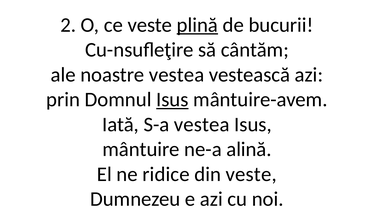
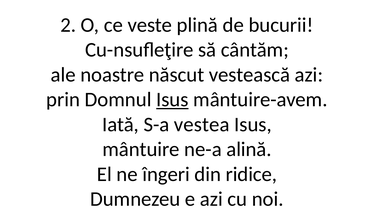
plină underline: present -> none (197, 25)
noastre vestea: vestea -> născut (177, 75)
ridice: ridice -> îngeri (166, 175)
din veste: veste -> ridice (251, 175)
